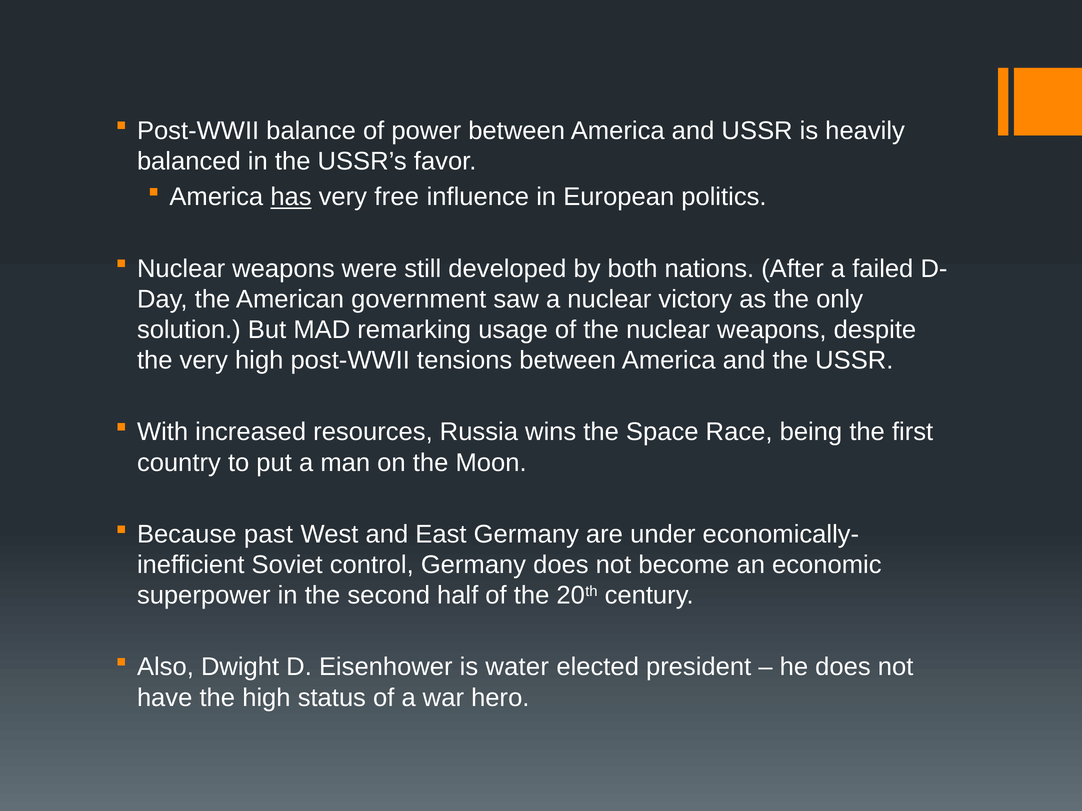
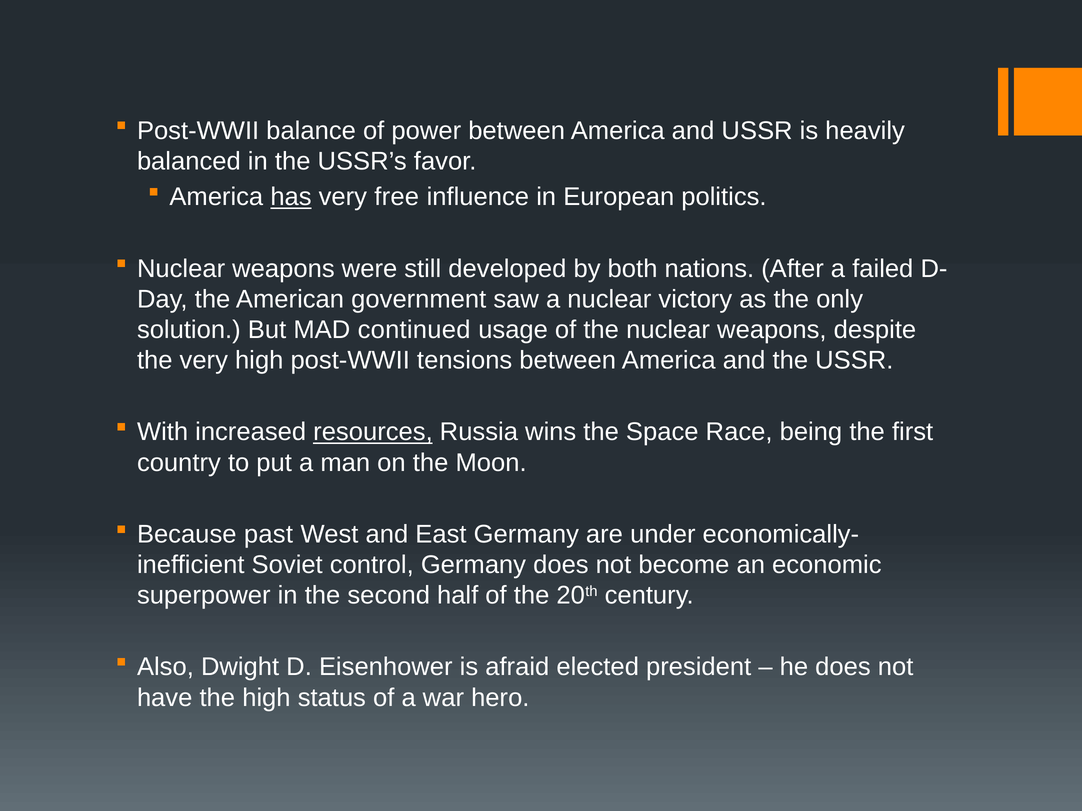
remarking: remarking -> continued (414, 330)
resources underline: none -> present (373, 432)
water: water -> afraid (517, 667)
